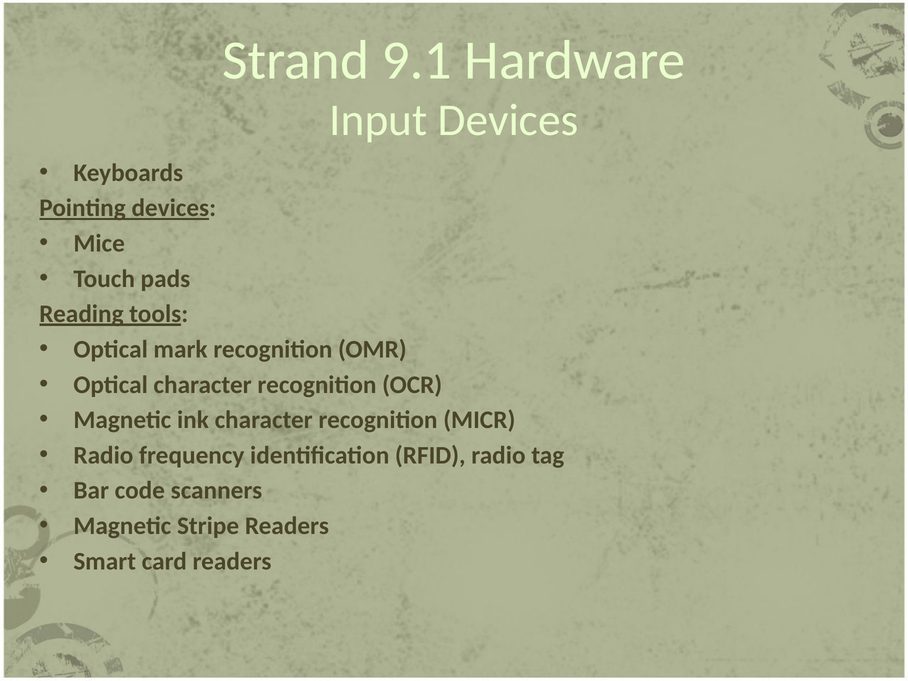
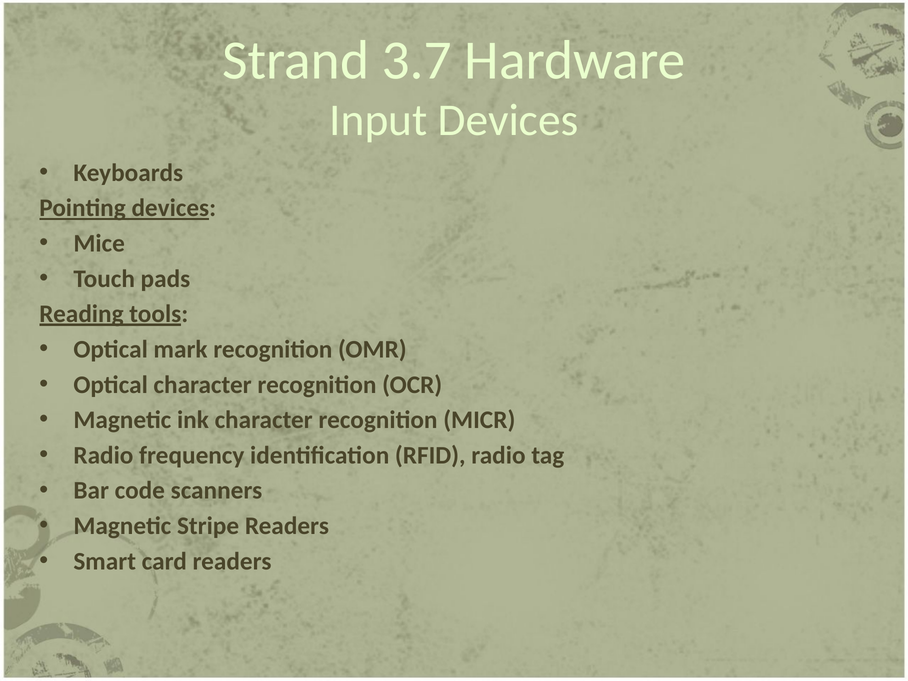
9.1: 9.1 -> 3.7 (417, 61)
